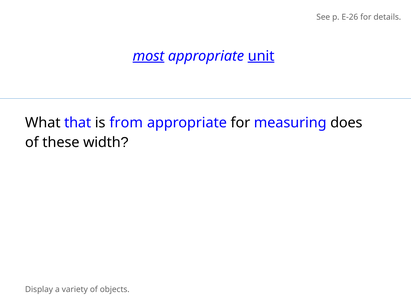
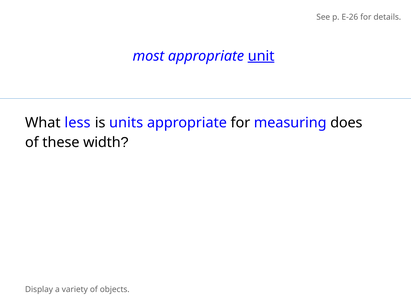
most underline: present -> none (148, 56)
that: that -> less (78, 123)
from: from -> units (126, 123)
